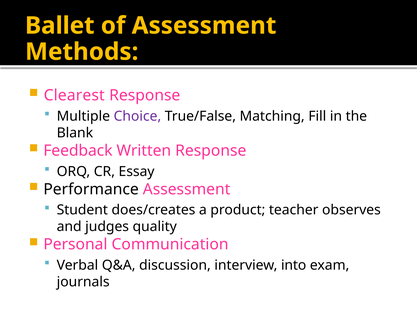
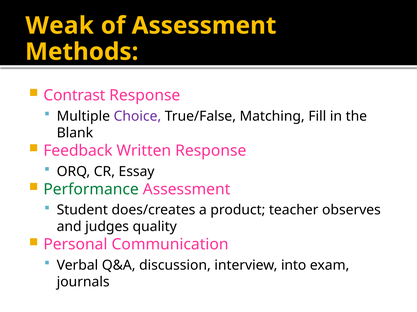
Ballet: Ballet -> Weak (60, 26)
Clearest: Clearest -> Contrast (74, 96)
Performance colour: black -> green (91, 190)
